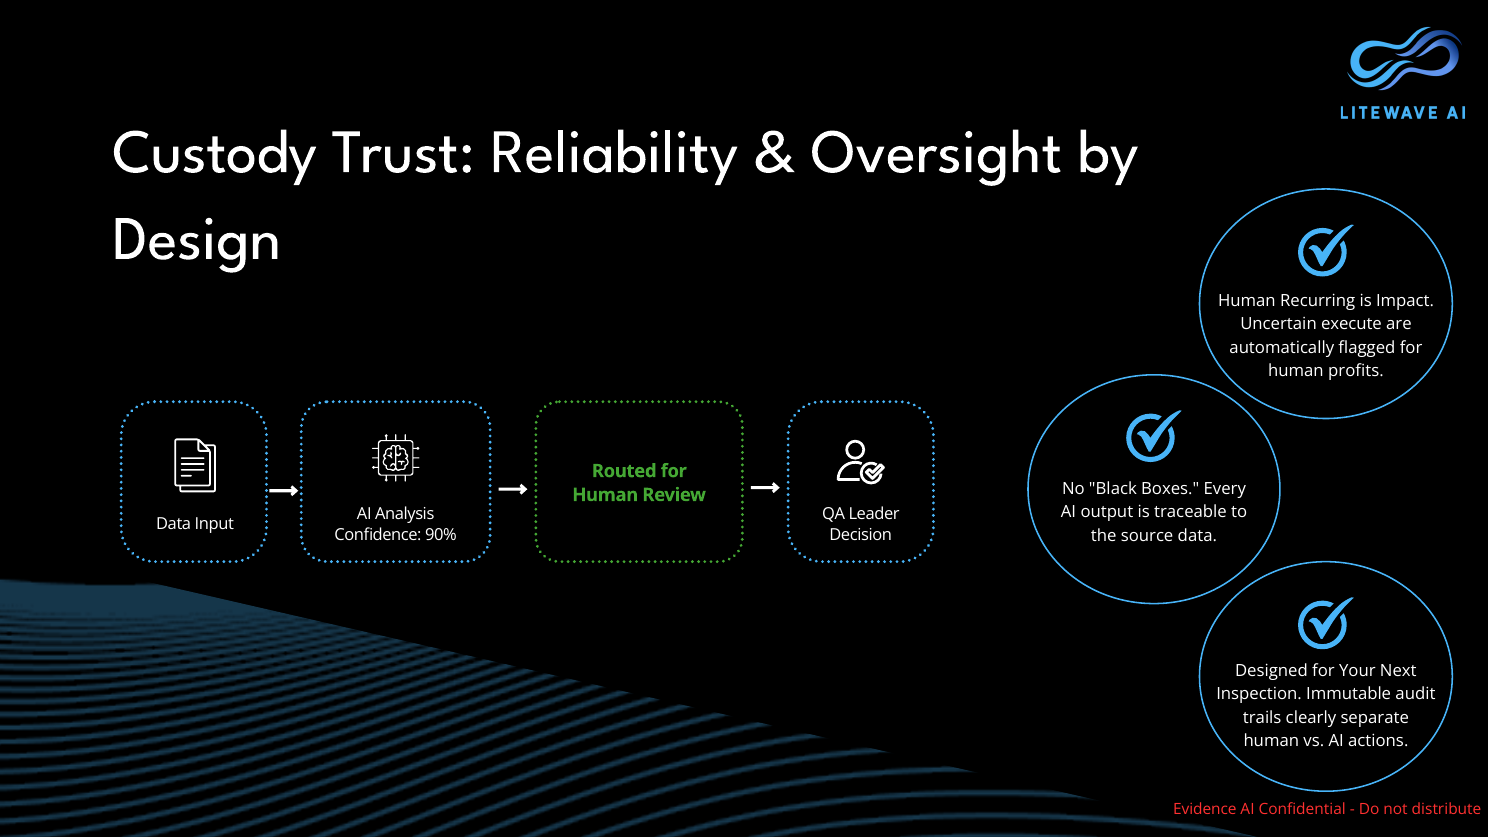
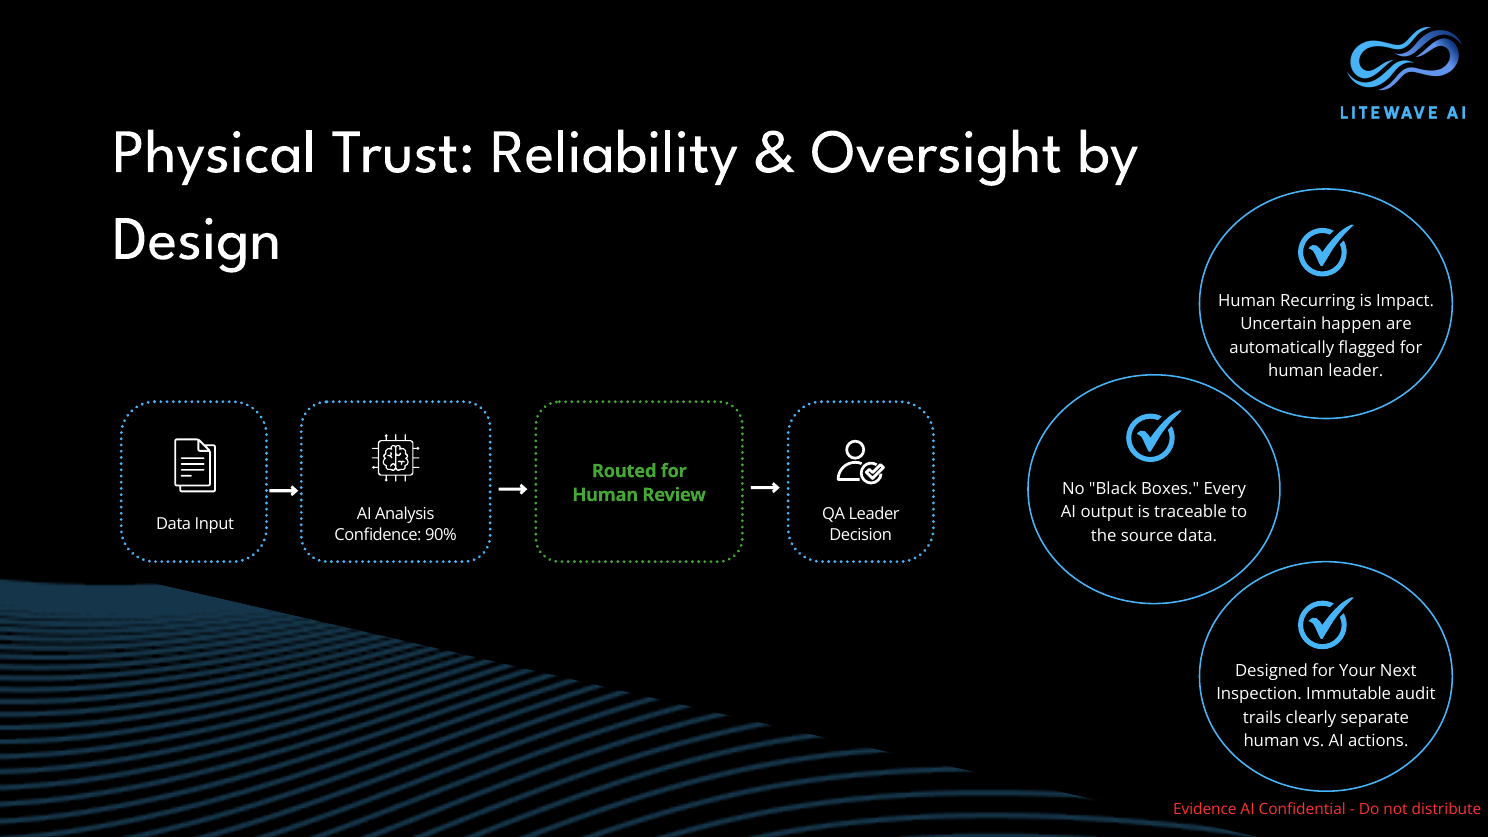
Custody: Custody -> Physical (214, 152)
execute: execute -> happen (1351, 324)
human profits: profits -> leader (1356, 371)
